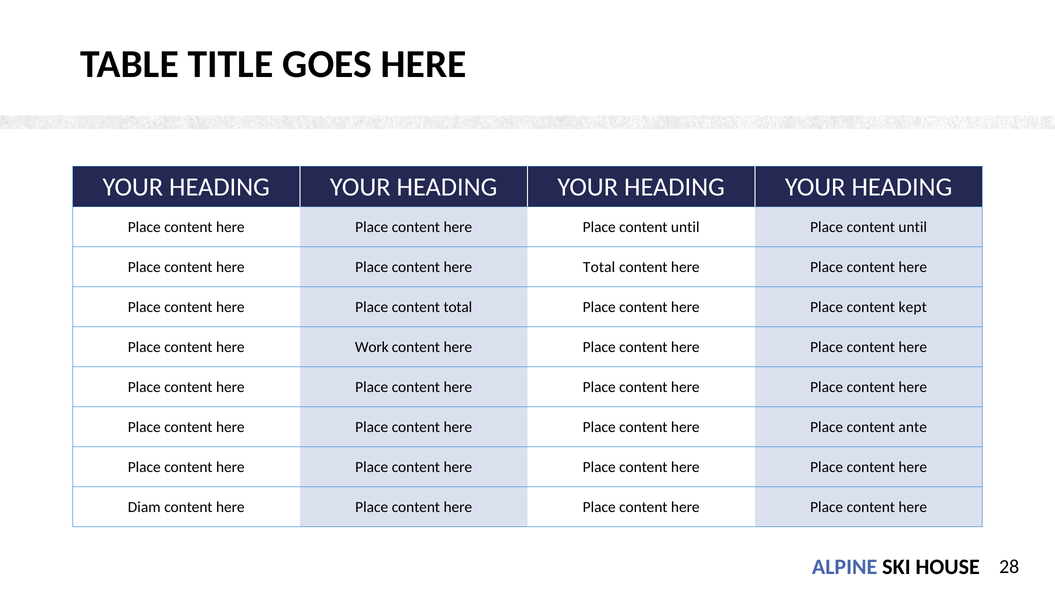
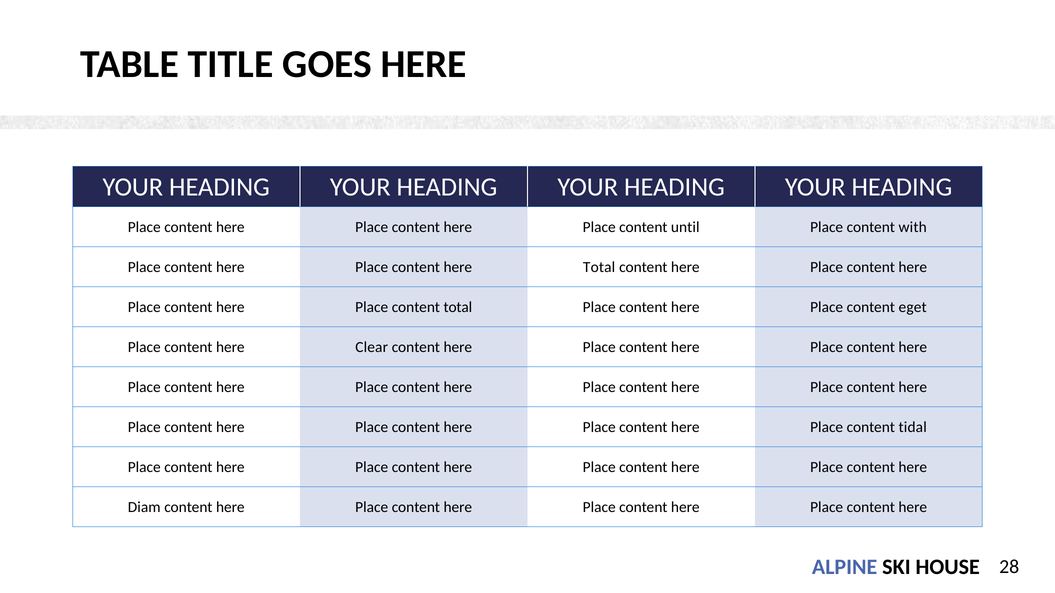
until: until -> with (913, 227)
kept: kept -> eget (913, 307)
Work: Work -> Clear (372, 347)
ante: ante -> tidal (913, 427)
